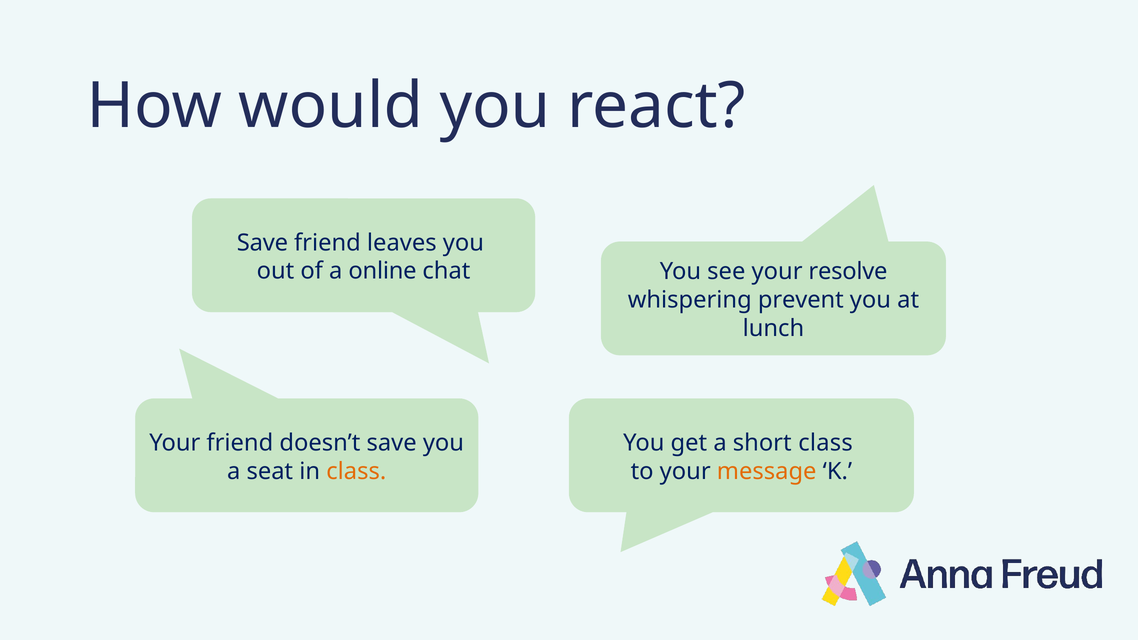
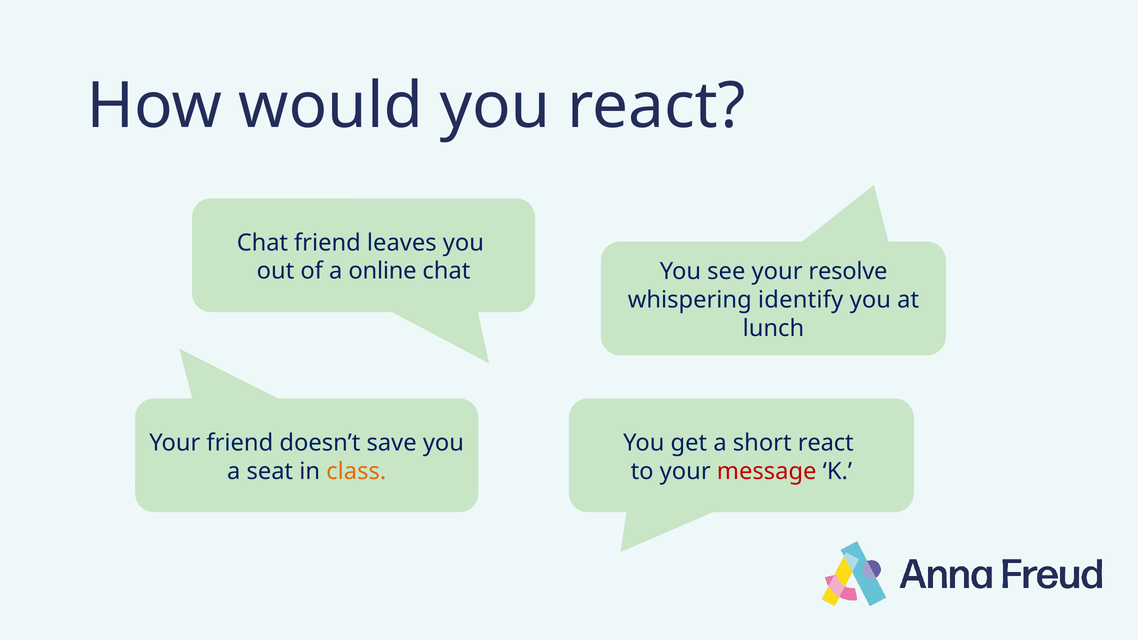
Save: Save -> Chat (262, 243)
prevent: prevent -> identify (801, 300)
short class: class -> react (826, 443)
message colour: orange -> red (767, 471)
